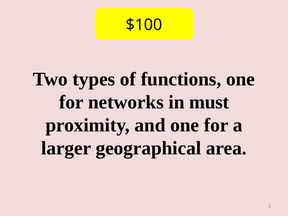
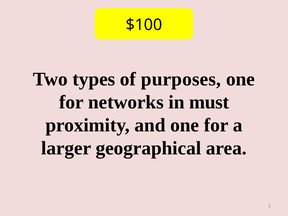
functions: functions -> purposes (181, 79)
